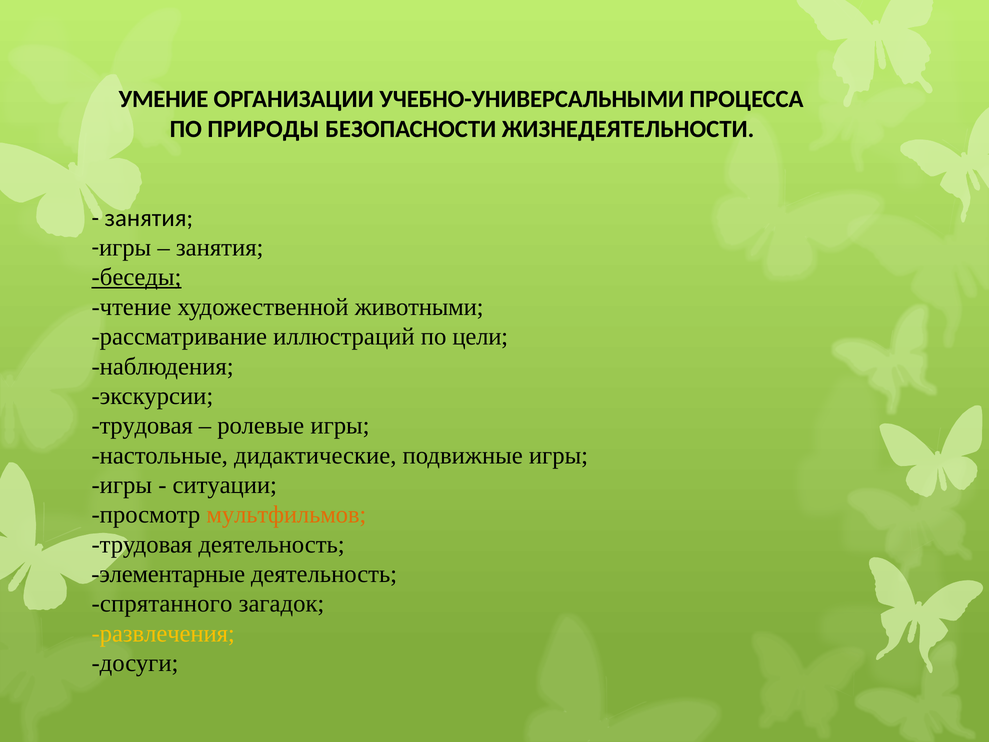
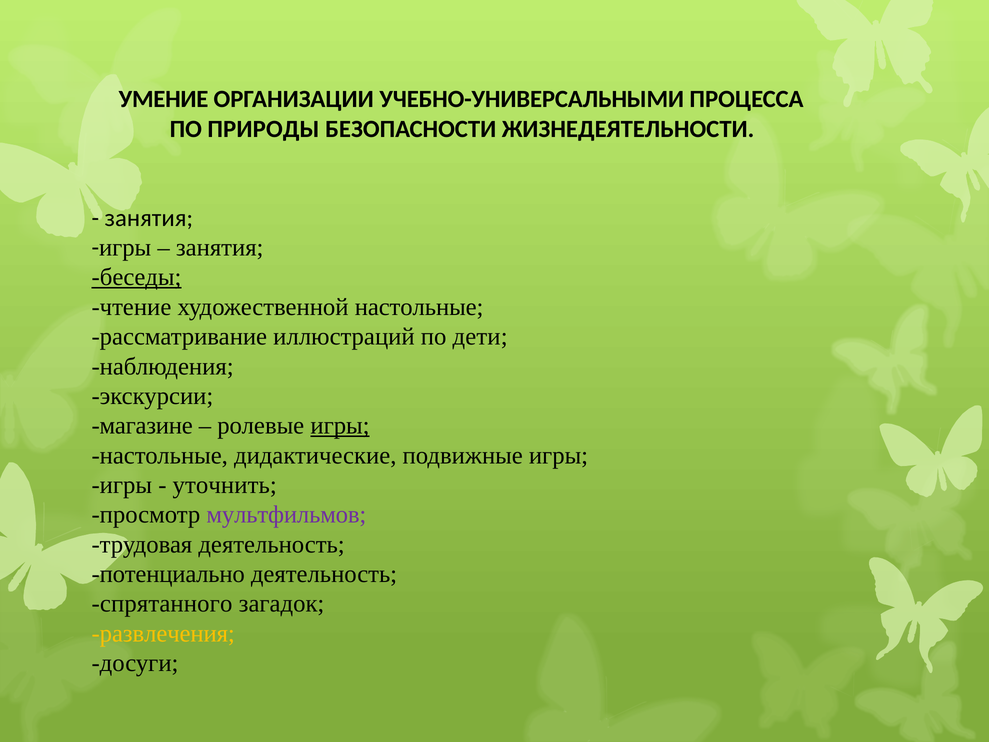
художественной животными: животными -> настольные (419, 307)
цели: цели -> дети (480, 337)
трудовая: трудовая -> магазине (142, 426)
игры underline: none -> present (340, 426)
ситуации: ситуации -> уточнить (225, 485)
мультфильмов colour: orange -> purple (286, 515)
элементарные: элементарные -> потенциально (168, 574)
